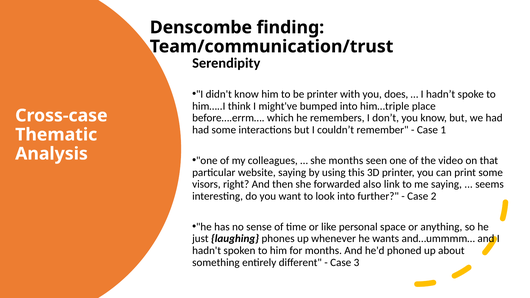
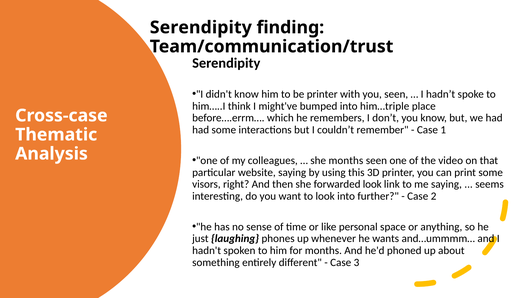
Denscombe: Denscombe -> Serendipity (201, 27)
you does: does -> seen (396, 94)
forwarded also: also -> look (372, 184)
